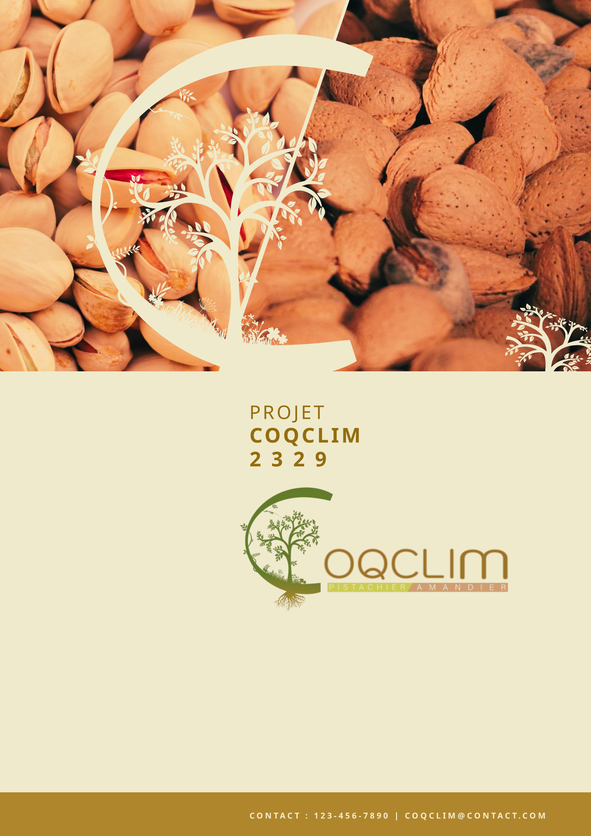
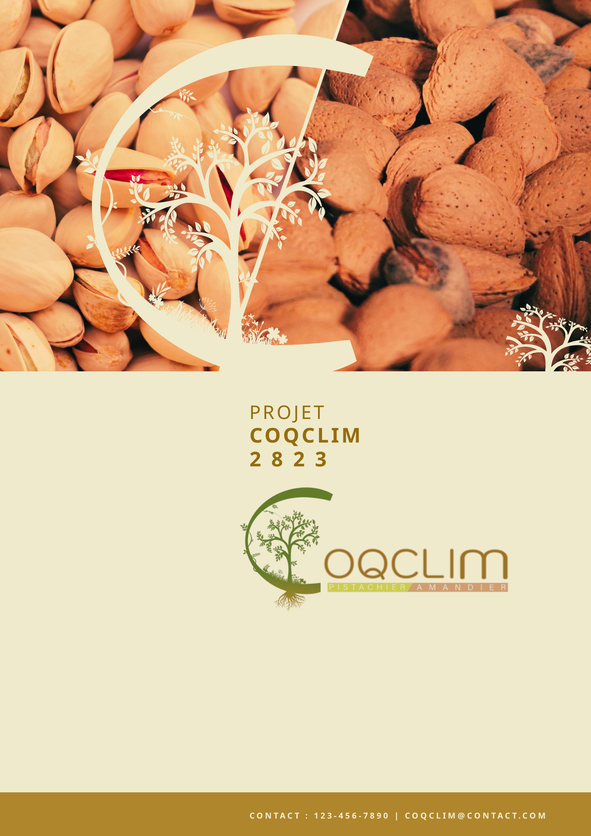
3: 3 -> 8 (277, 460)
9: 9 -> 3 (321, 460)
